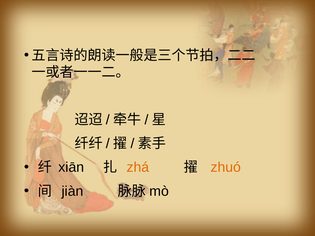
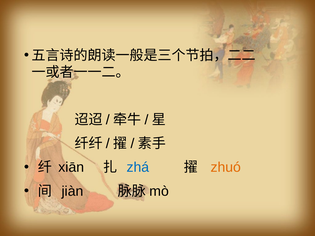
zhá colour: orange -> blue (138, 168)
